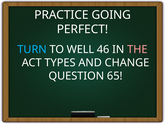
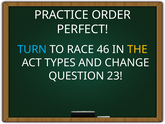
GOING: GOING -> ORDER (111, 15)
WELL: WELL -> RACE (80, 49)
THE colour: pink -> yellow (137, 49)
65: 65 -> 23 (115, 76)
